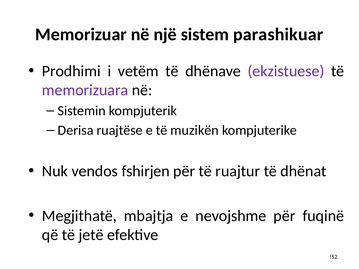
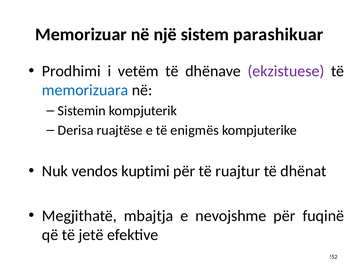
memorizuara colour: purple -> blue (85, 90)
muzikën: muzikën -> enigmës (195, 130)
fshirjen: fshirjen -> kuptimi (146, 171)
